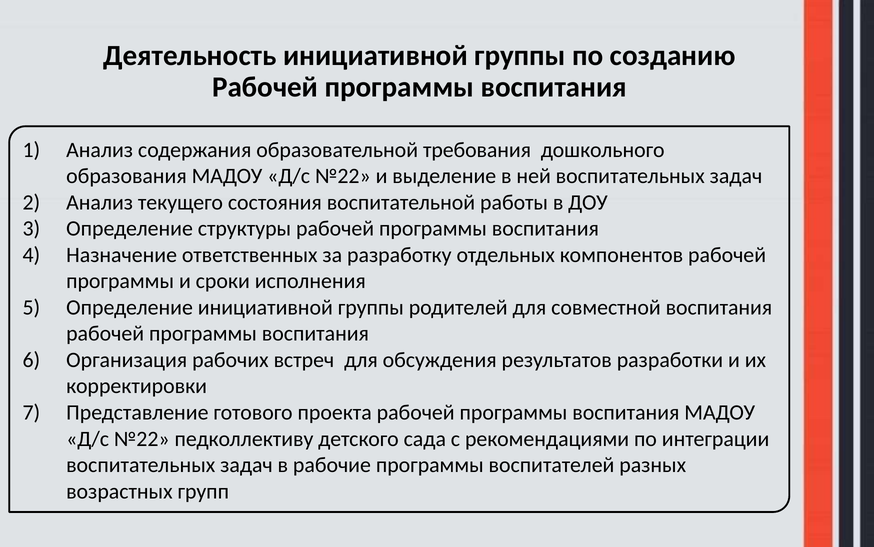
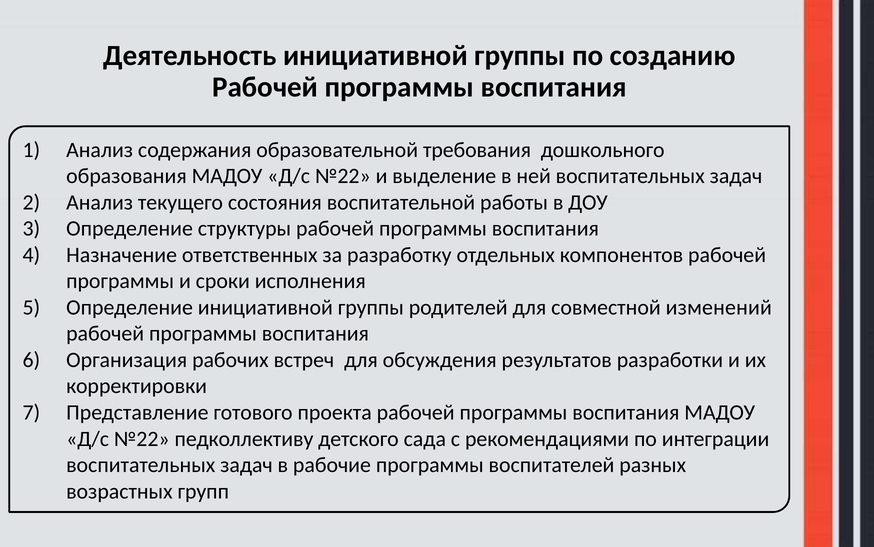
совместной воспитания: воспитания -> изменений (719, 307)
